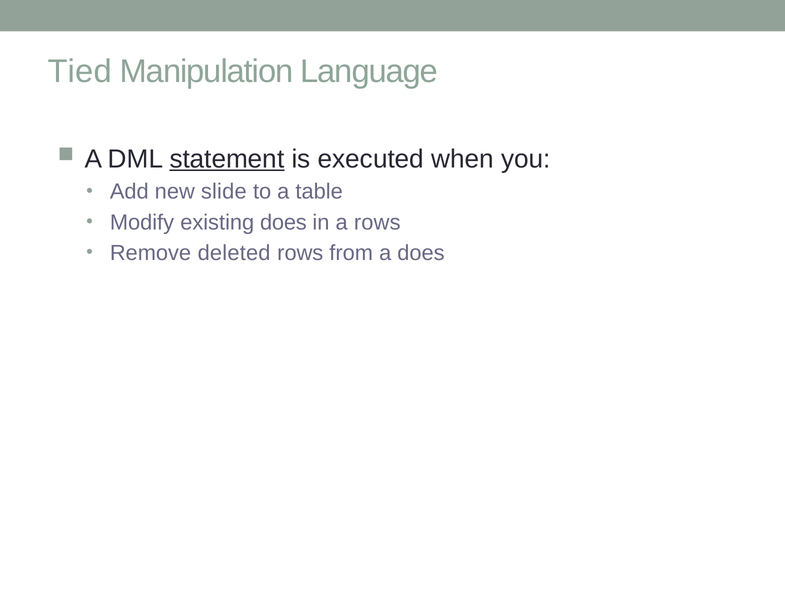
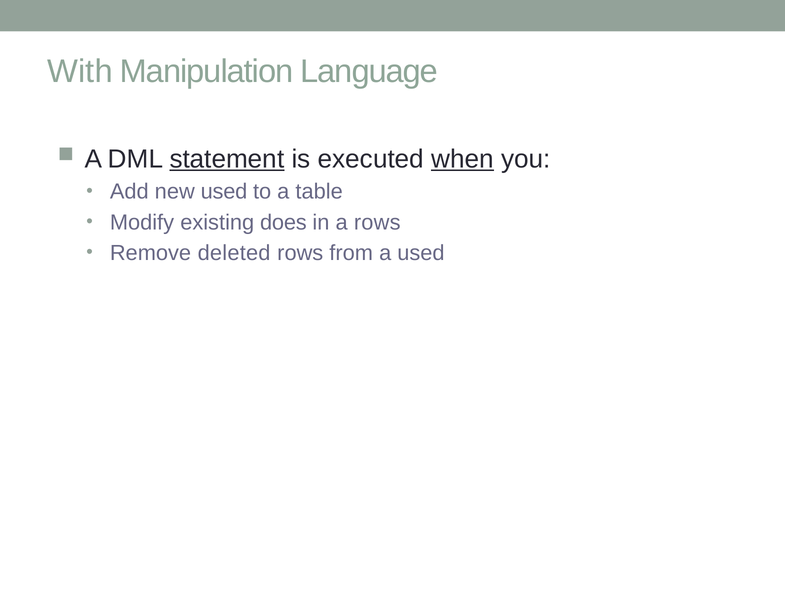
Tied: Tied -> With (80, 72)
when underline: none -> present (462, 159)
new slide: slide -> used (224, 192)
a does: does -> used (421, 253)
